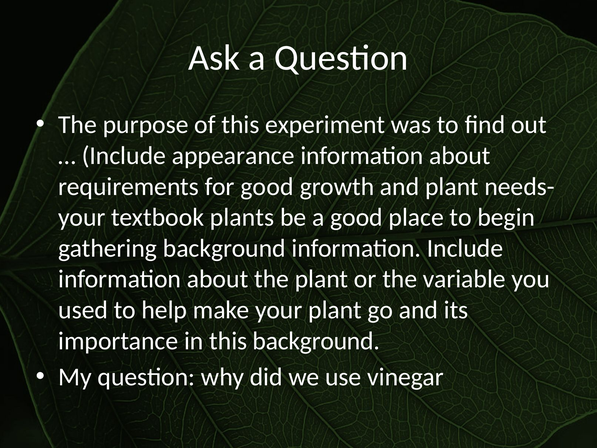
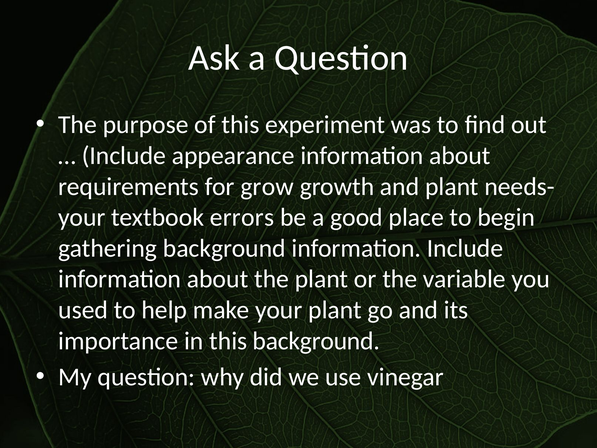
for good: good -> grow (267, 186)
plants: plants -> errors (242, 217)
